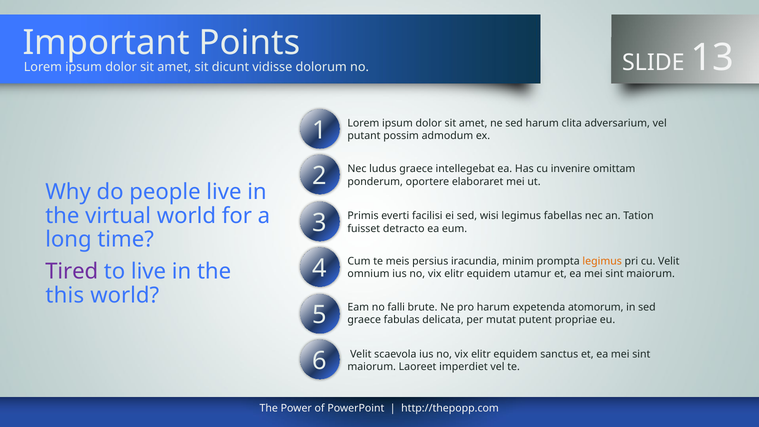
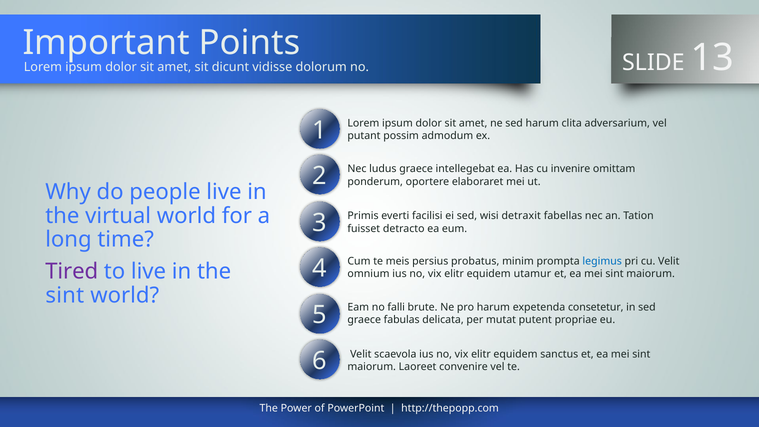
wisi legimus: legimus -> detraxit (521, 216)
iracundia: iracundia -> probatus (475, 261)
legimus colour: orange -> blue (602, 261)
this: this -> sint (65, 295)
atomorum: atomorum -> consetetur (596, 307)
imperdiet: imperdiet -> convenire (463, 367)
